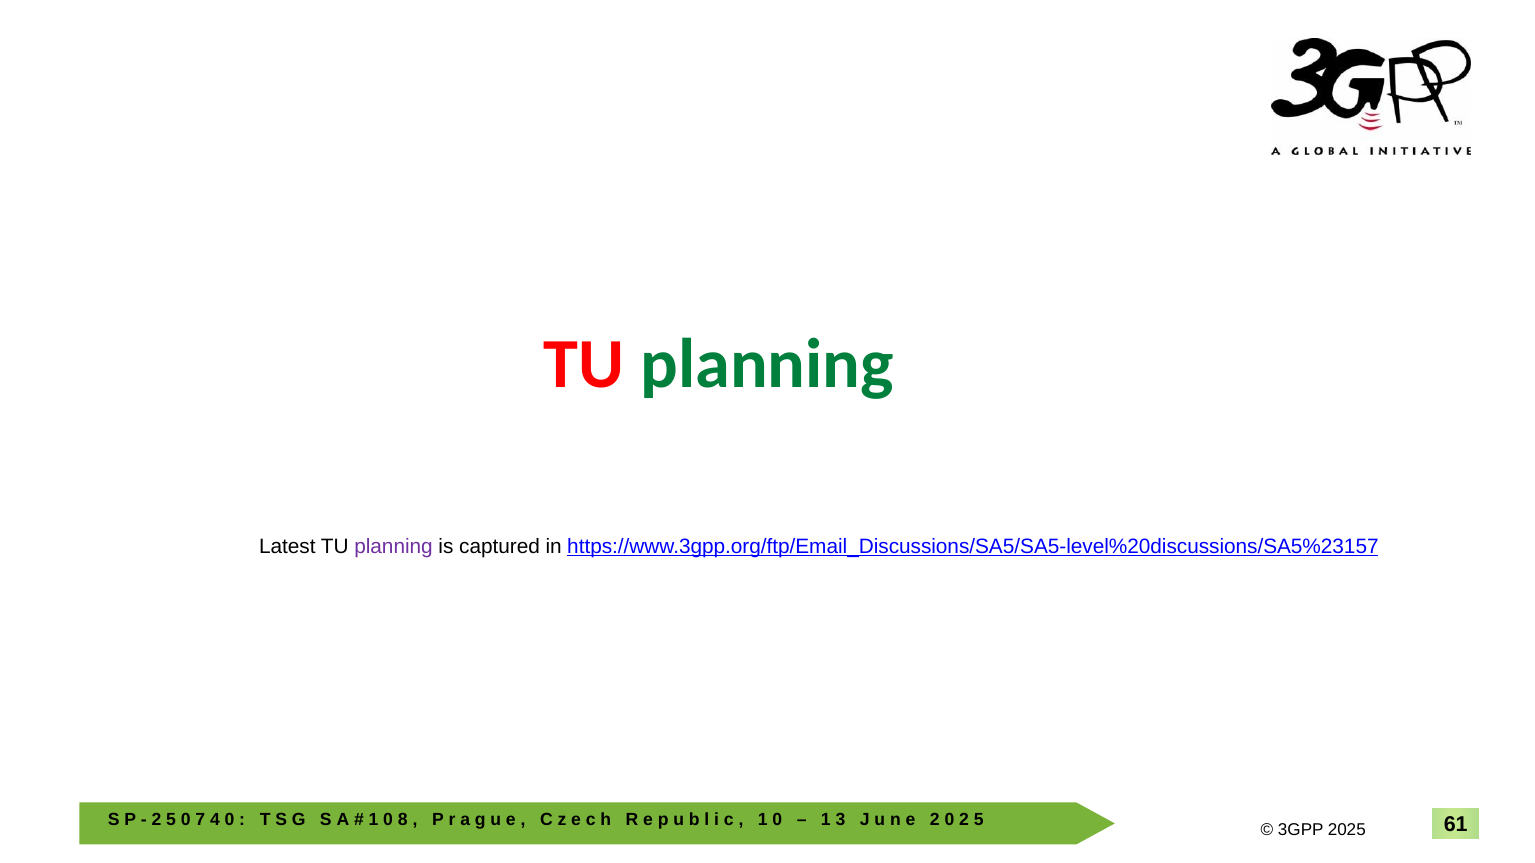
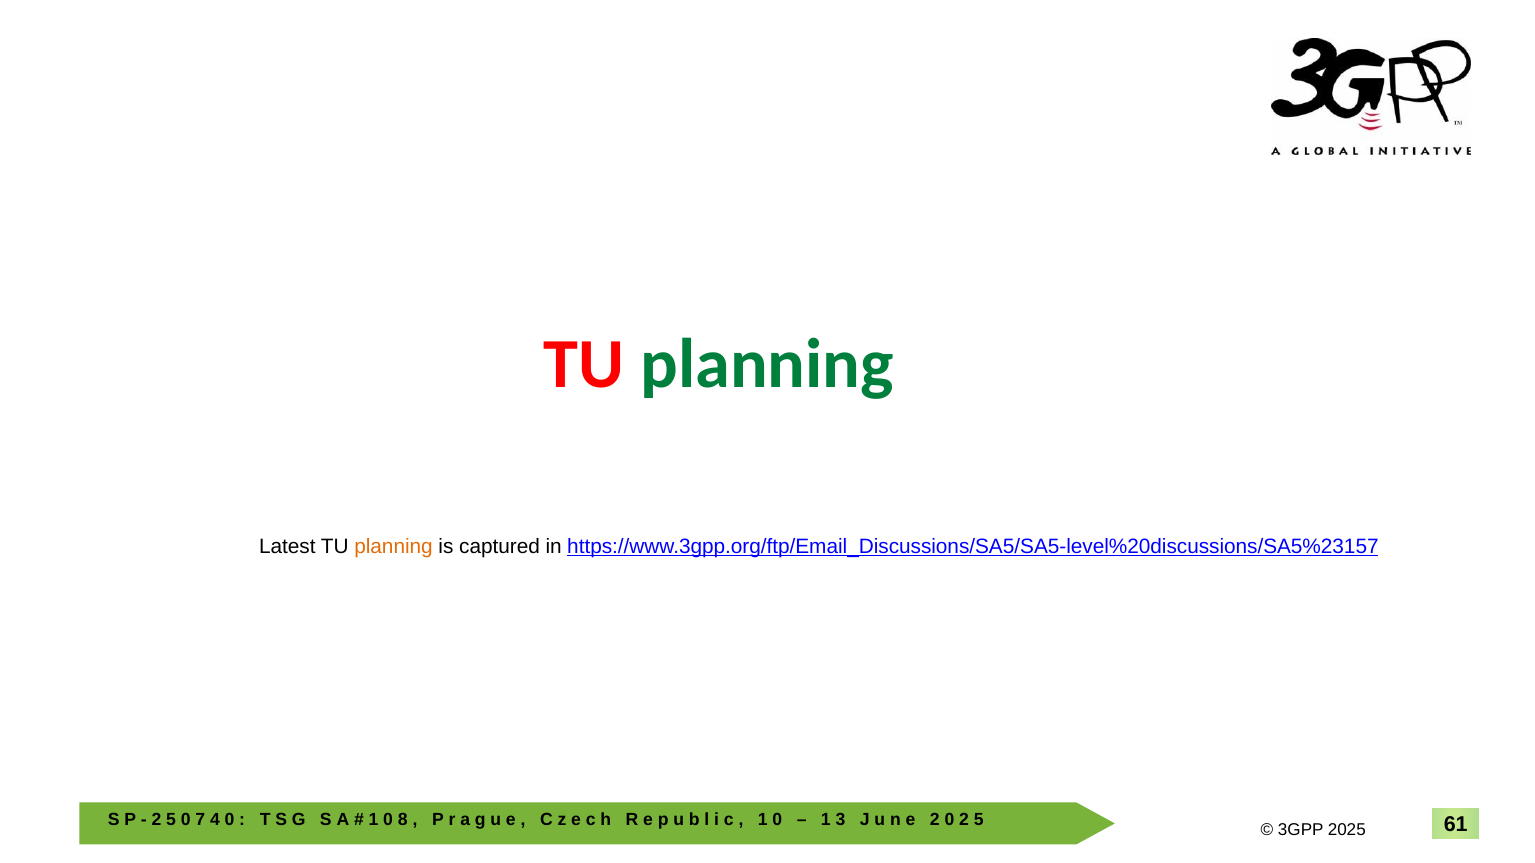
planning colour: purple -> orange (394, 547)
